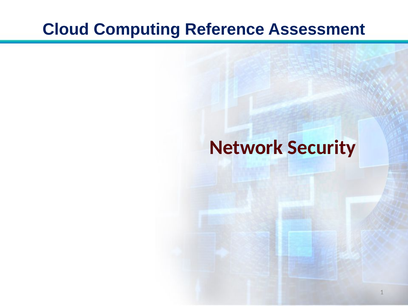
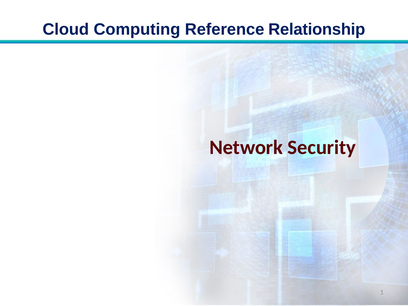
Assessment: Assessment -> Relationship (317, 29)
